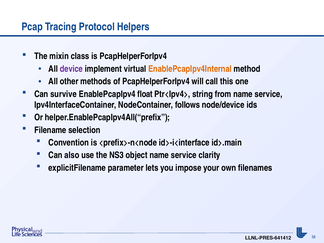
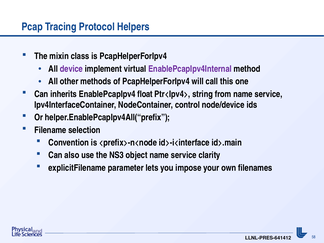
EnablePcapIpv4Internal colour: orange -> purple (190, 69)
survive: survive -> inherits (64, 94)
follows: follows -> control (187, 105)
